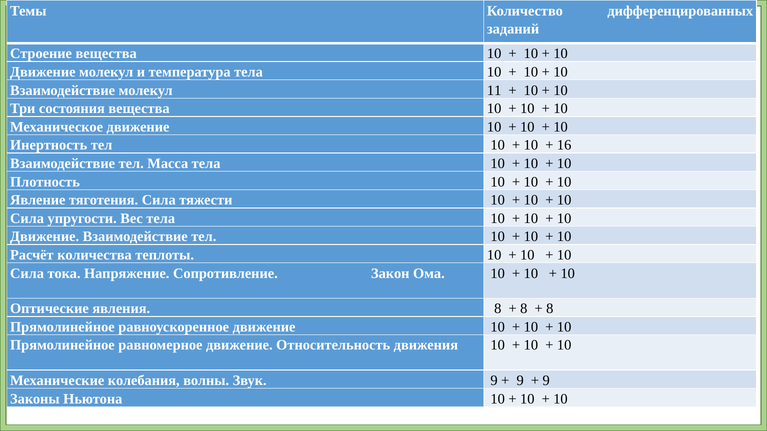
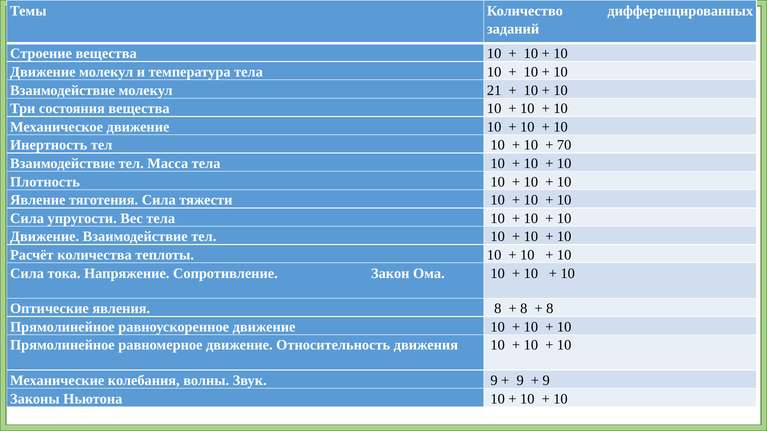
11: 11 -> 21 (494, 90)
16: 16 -> 70 (564, 145)
